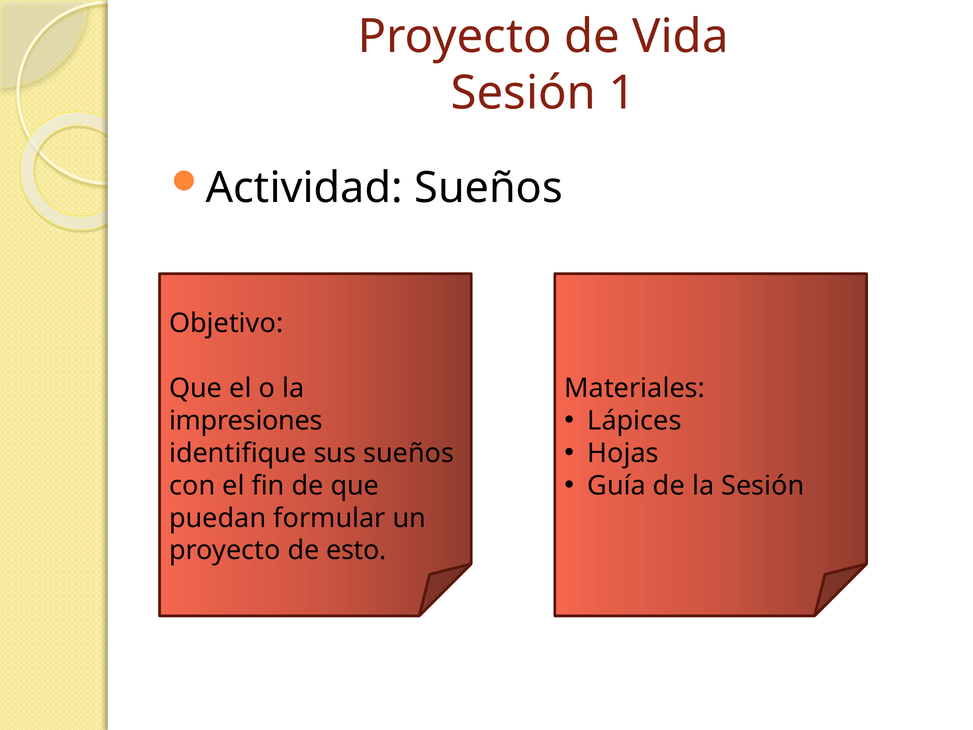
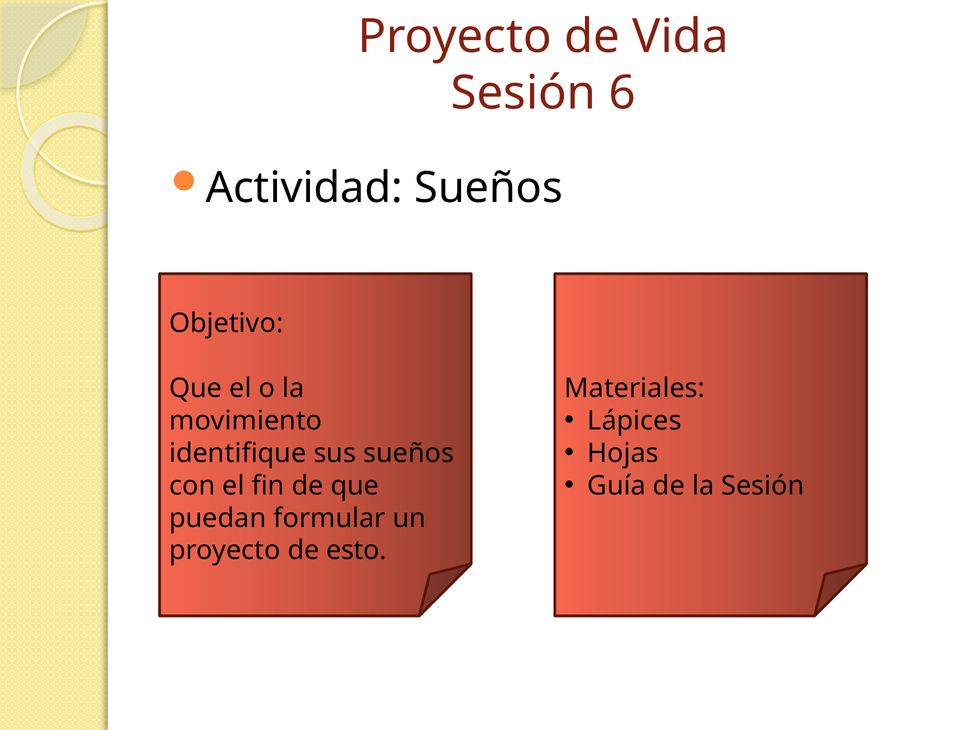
1: 1 -> 6 (622, 93)
impresiones: impresiones -> movimiento (246, 421)
